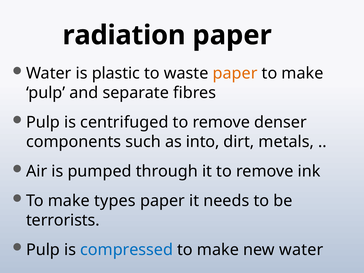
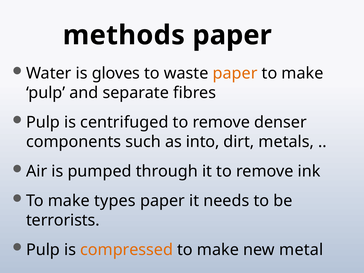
radiation: radiation -> methods (124, 35)
plastic: plastic -> gloves (116, 73)
compressed colour: blue -> orange (127, 250)
new water: water -> metal (301, 250)
